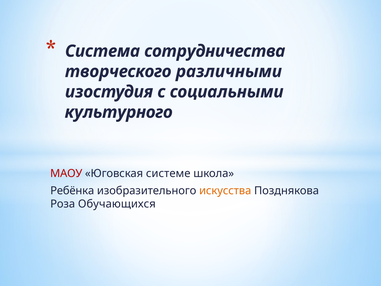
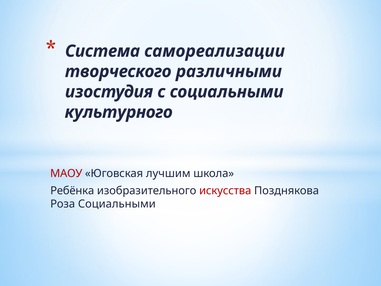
сотрудничества: сотрудничества -> самореализации (215, 51)
системе: системе -> лучшим (168, 173)
искусства colour: orange -> red (225, 190)
Роза Обучающихся: Обучающихся -> Социальными (117, 204)
